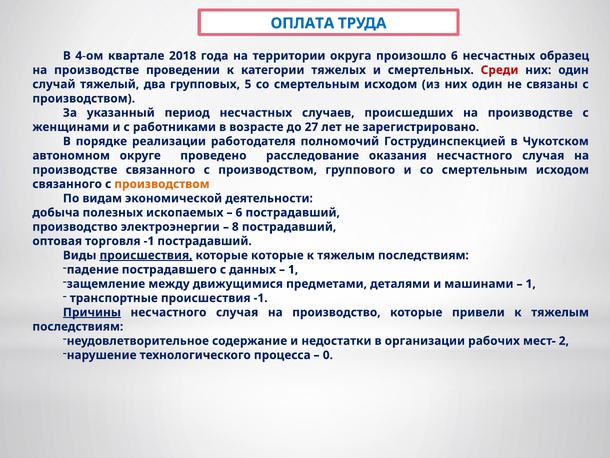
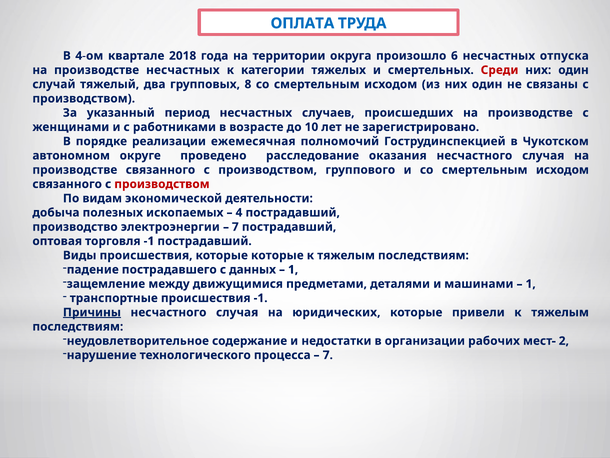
образец: образец -> отпуска (564, 56)
производстве проведении: проведении -> несчастных (183, 70)
5: 5 -> 8 (248, 84)
27: 27 -> 10 (311, 127)
работодателя: работодателя -> ежемесячная (253, 141)
производством colour: orange -> red (162, 184)
6: 6 -> 4 (239, 212)
8: 8 -> 7 (235, 227)
происшествия underline: present -> none (146, 255)
на производство: производство -> юридических (336, 312)
0: 0 -> 7 (328, 355)
